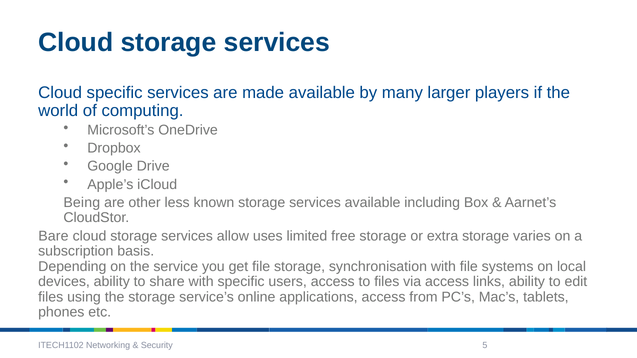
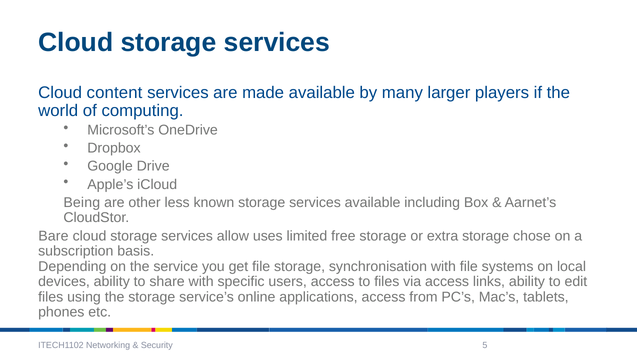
Cloud specific: specific -> content (115, 93)
varies: varies -> chose (532, 236)
